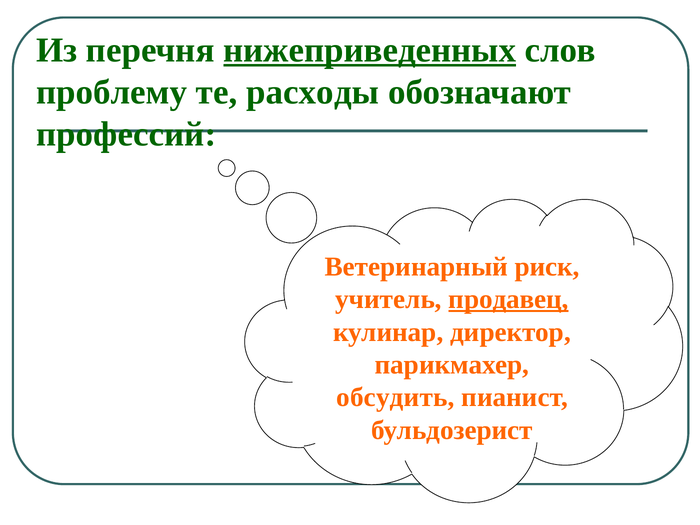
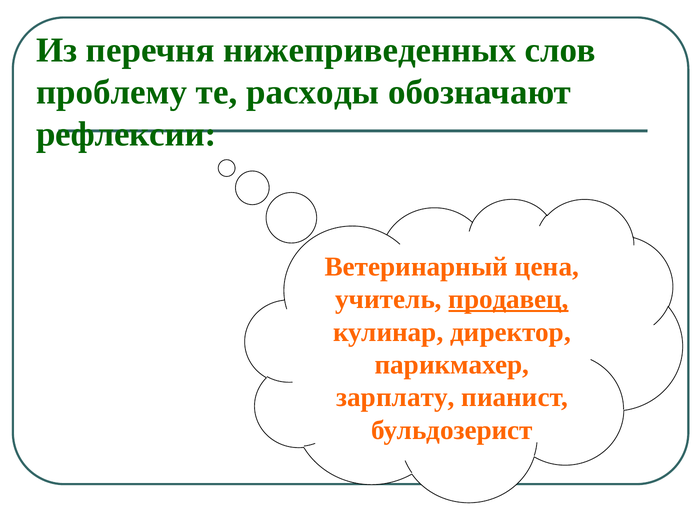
нижеприведенных underline: present -> none (370, 50)
профессий: профессий -> рефлексии (126, 134)
риск: риск -> цена (547, 267)
обсудить: обсудить -> зарплату (395, 397)
